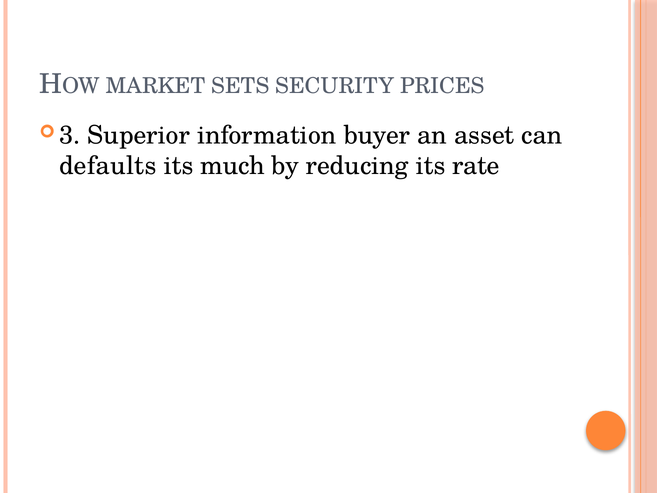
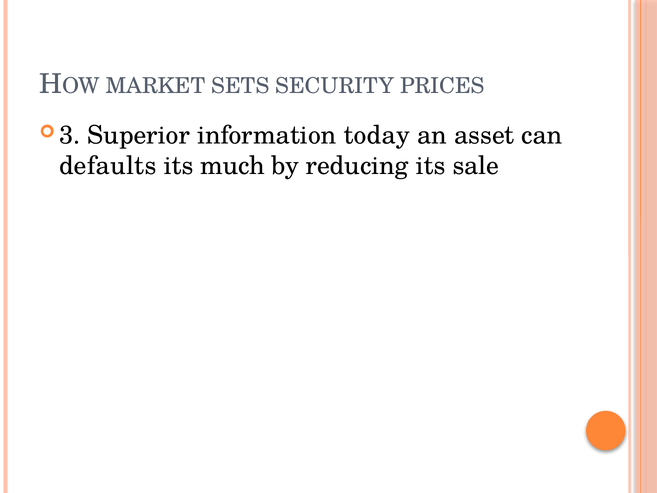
buyer: buyer -> today (377, 135)
rate: rate -> sale (476, 166)
